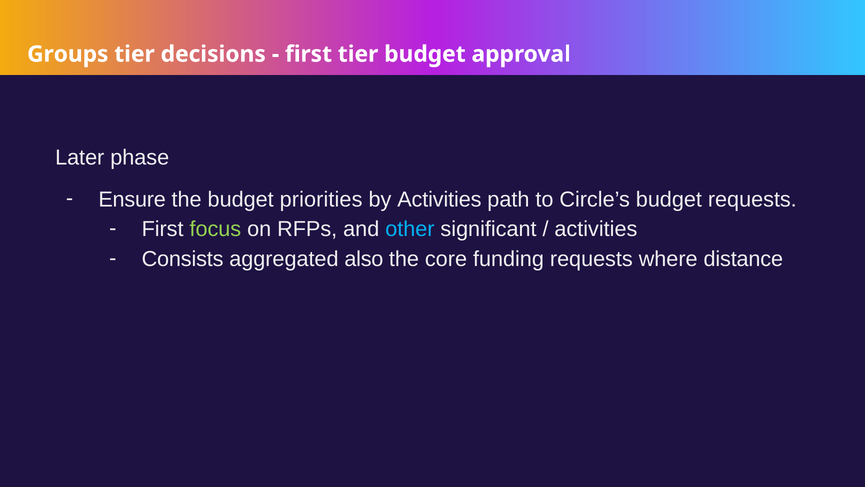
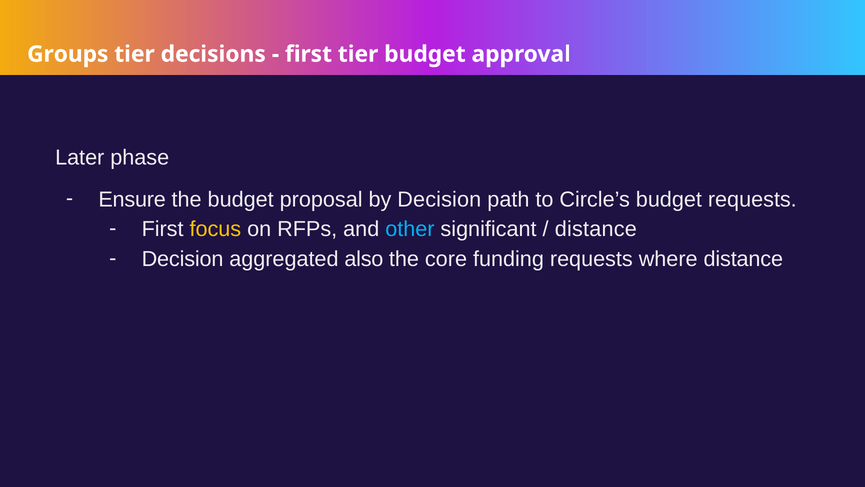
priorities: priorities -> proposal (321, 199)
by Activities: Activities -> Decision (439, 199)
focus colour: light green -> yellow (215, 229)
activities: activities -> distance (596, 229)
Consists: Consists -> Decision (183, 259)
